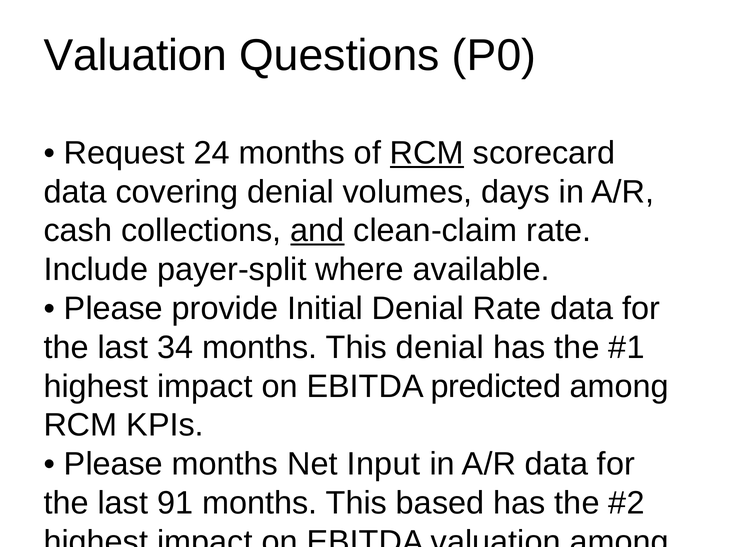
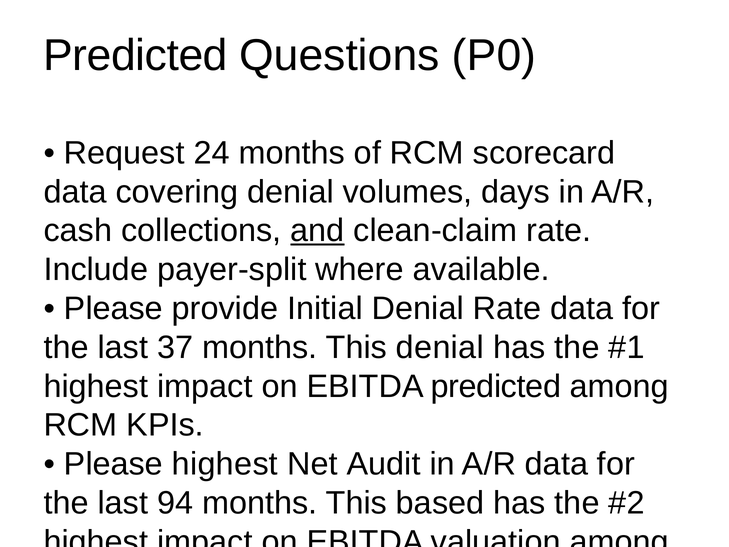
Valuation: Valuation -> Predicted (135, 55)
RCM underline: present -> none (427, 153)
34: 34 -> 37 (175, 347)
Please months: months -> highest (225, 464)
Input: Input -> Audit (384, 464)
91: 91 -> 94 (175, 503)
